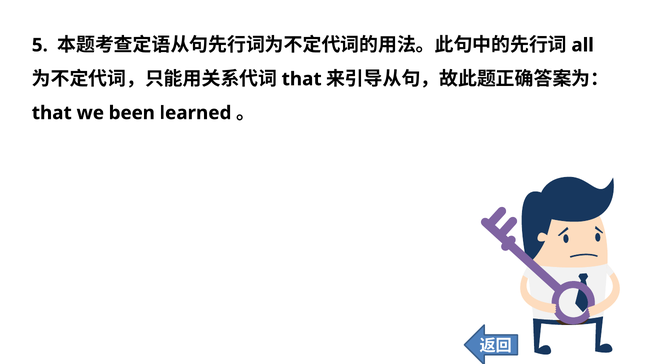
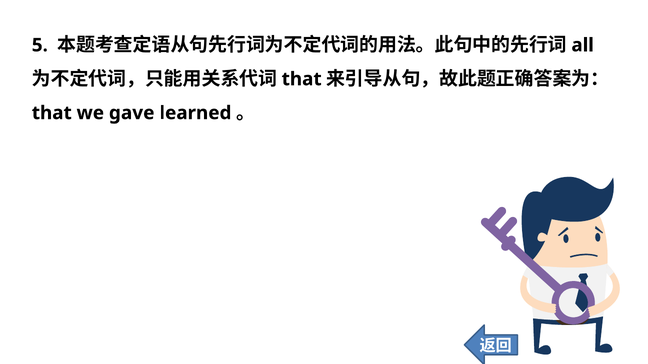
been: been -> gave (132, 113)
